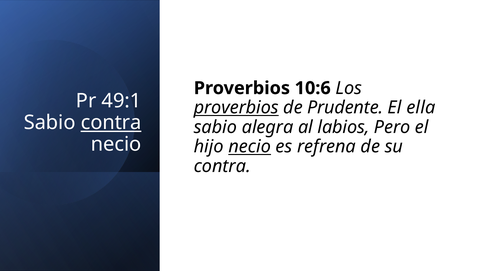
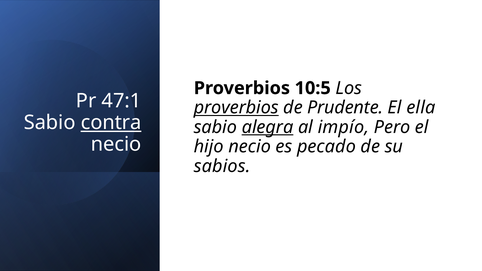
10:6: 10:6 -> 10:5 (313, 88)
49:1: 49:1 -> 47:1 (121, 101)
alegra underline: none -> present (268, 127)
labios: labios -> impío (343, 127)
necio underline: present -> none (250, 147)
refrena: refrena -> pecado (326, 147)
contra: contra -> sabios (222, 166)
